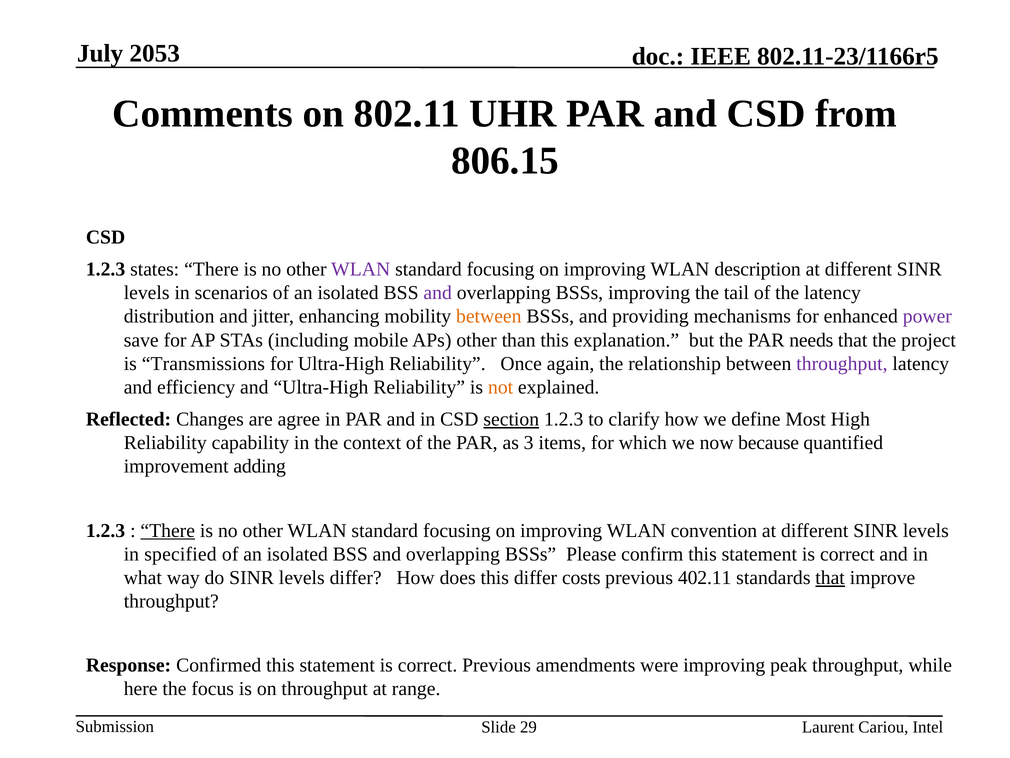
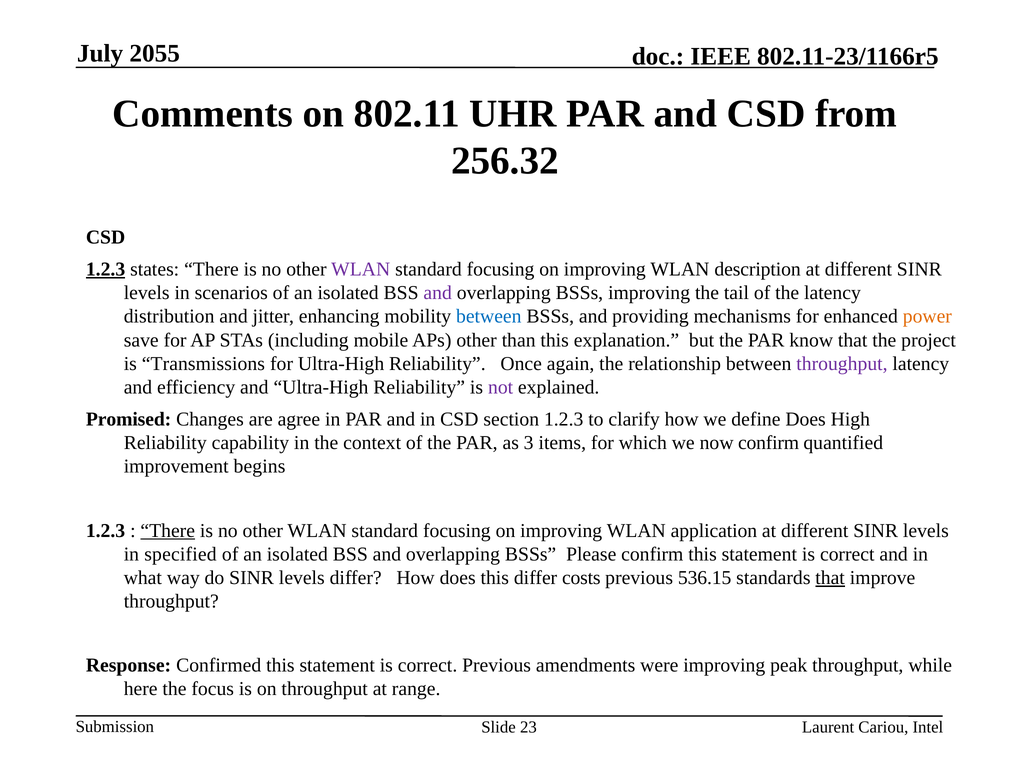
2053: 2053 -> 2055 (155, 54)
806.15: 806.15 -> 256.32 (505, 161)
1.2.3 underline: none -> present (106, 269)
between colour: orange -> blue (489, 316)
power colour: purple -> orange (927, 316)
needs: needs -> know (811, 340)
not colour: orange -> purple (501, 387)
Reflected: Reflected -> Promised (129, 419)
section underline: present -> none (511, 419)
define Most: Most -> Does (806, 419)
now because: because -> confirm (769, 443)
adding: adding -> begins (260, 466)
convention: convention -> application (714, 530)
402.11: 402.11 -> 536.15 (705, 577)
29: 29 -> 23 (528, 726)
